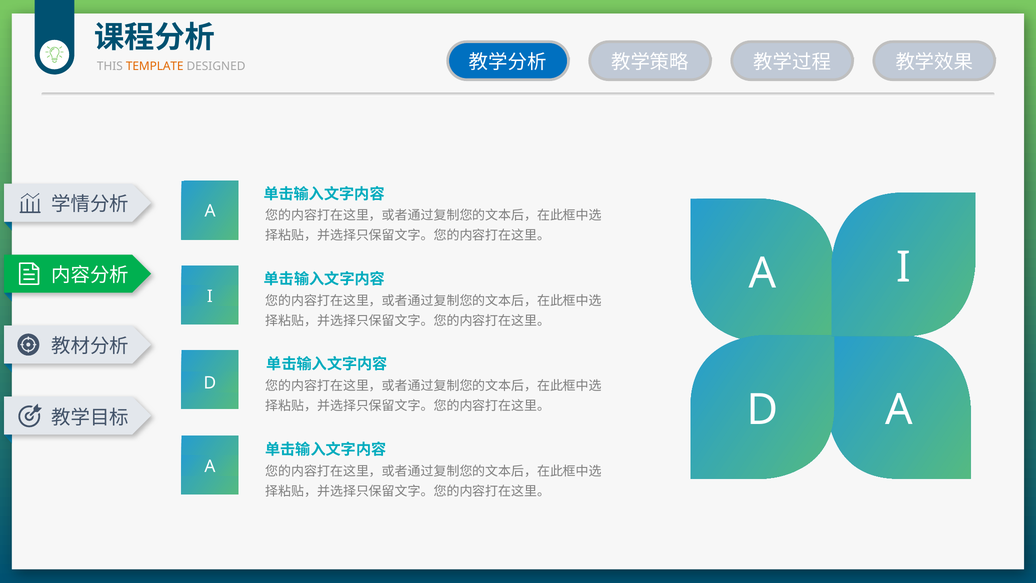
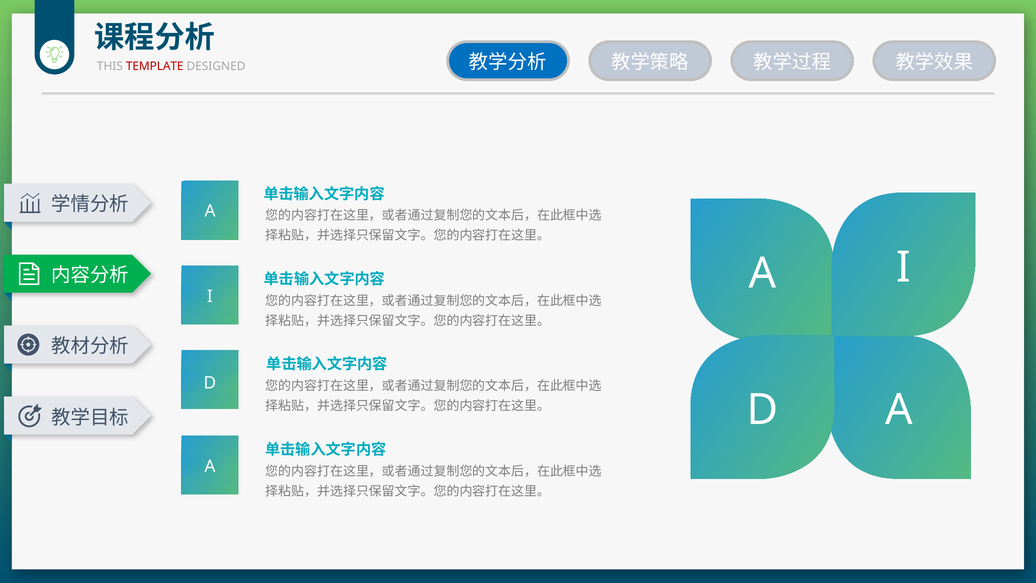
TEMPLATE colour: orange -> red (155, 66)
